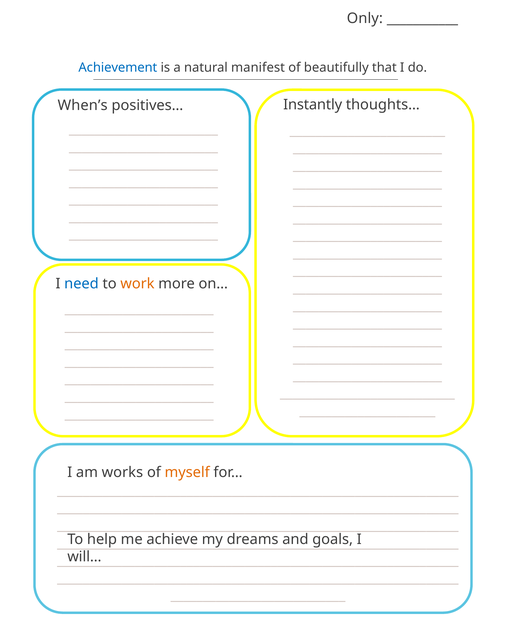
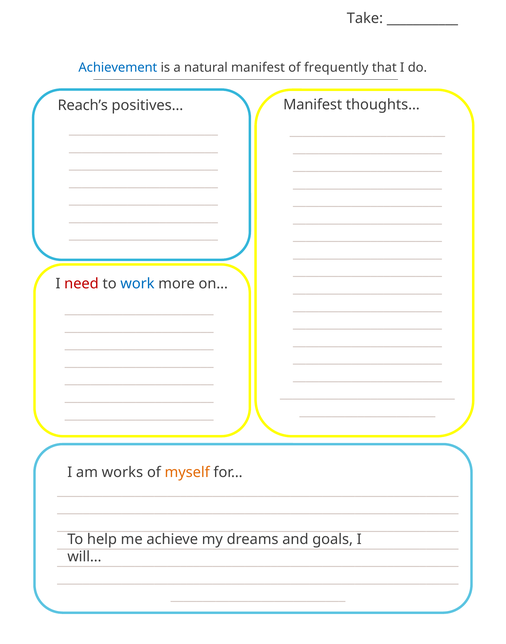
Only: Only -> Take (365, 18)
beautifully: beautifully -> frequently (336, 68)
Instantly: Instantly -> Manifest (313, 105)
When’s: When’s -> Reach’s (83, 105)
need colour: blue -> red (81, 284)
work colour: orange -> blue (137, 284)
